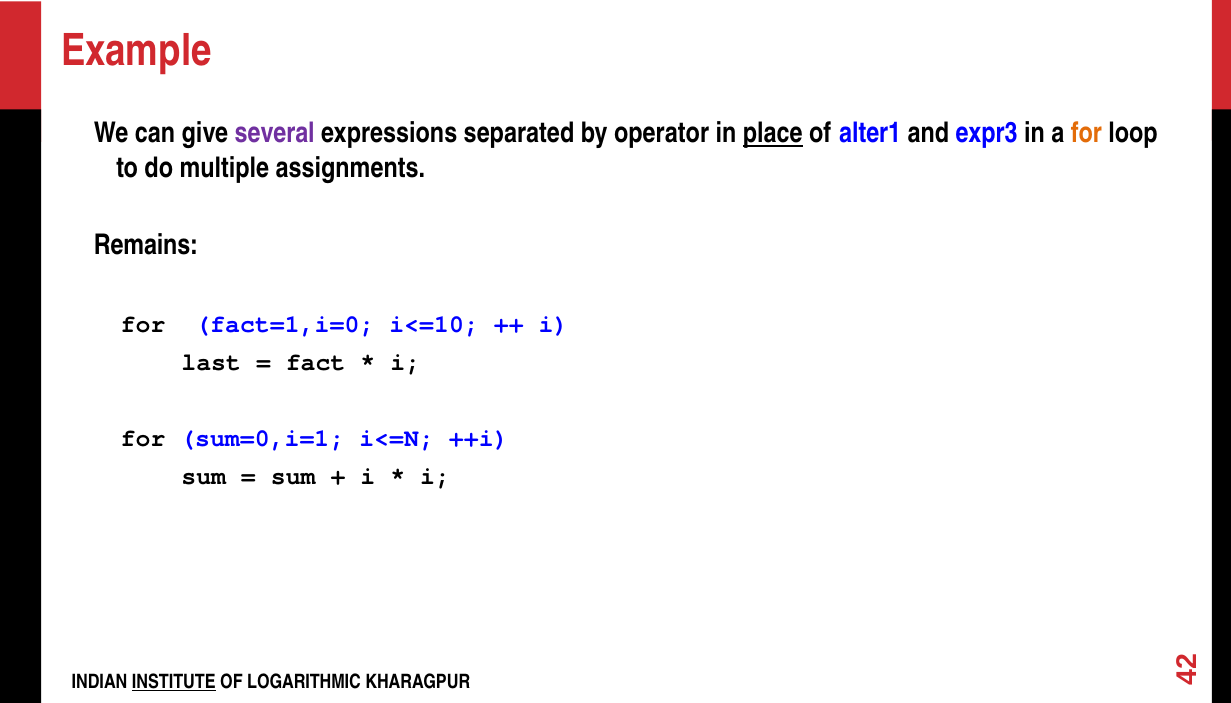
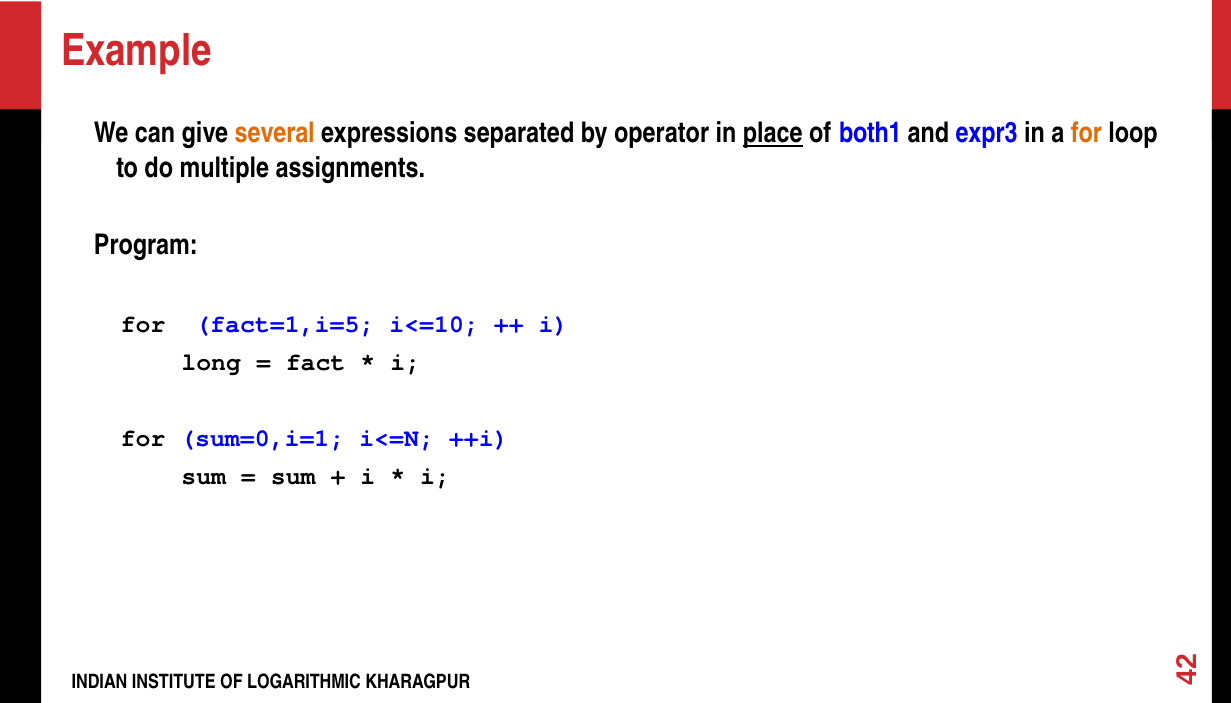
several colour: purple -> orange (275, 134)
alter1: alter1 -> both1 (870, 134)
Remains: Remains -> Program (146, 246)
fact=1,i=0: fact=1,i=0 -> fact=1,i=5 (285, 324)
last: last -> long (211, 363)
INSTITUTE underline: present -> none (174, 683)
